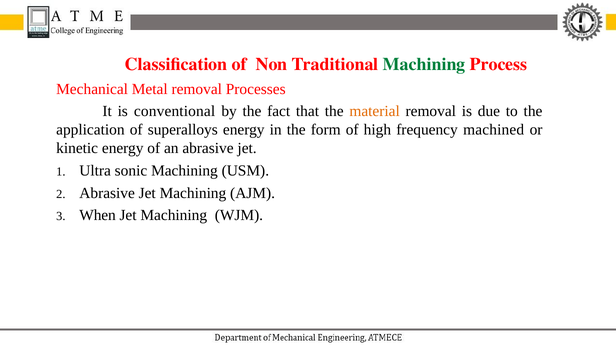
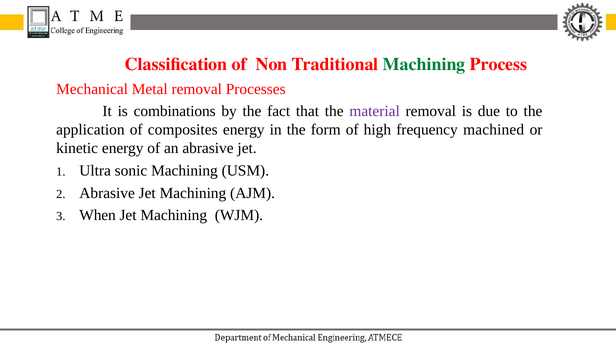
conventional: conventional -> combinations (175, 112)
material colour: orange -> purple (375, 112)
superalloys: superalloys -> composites (183, 130)
